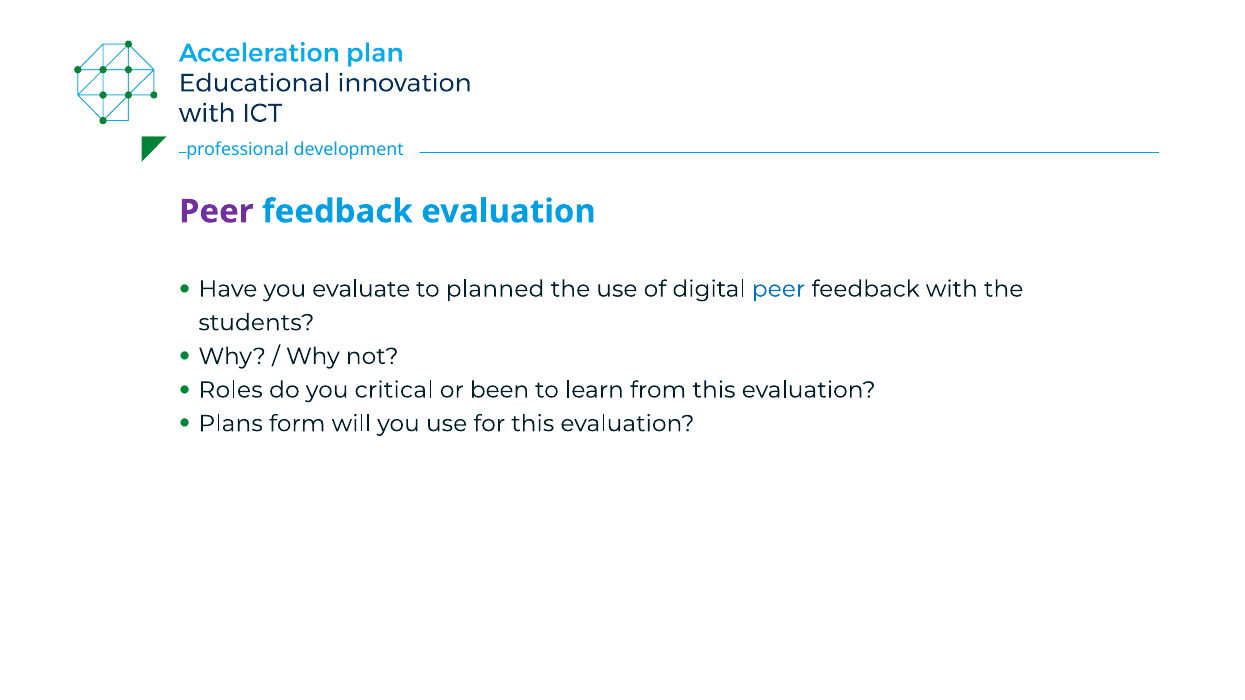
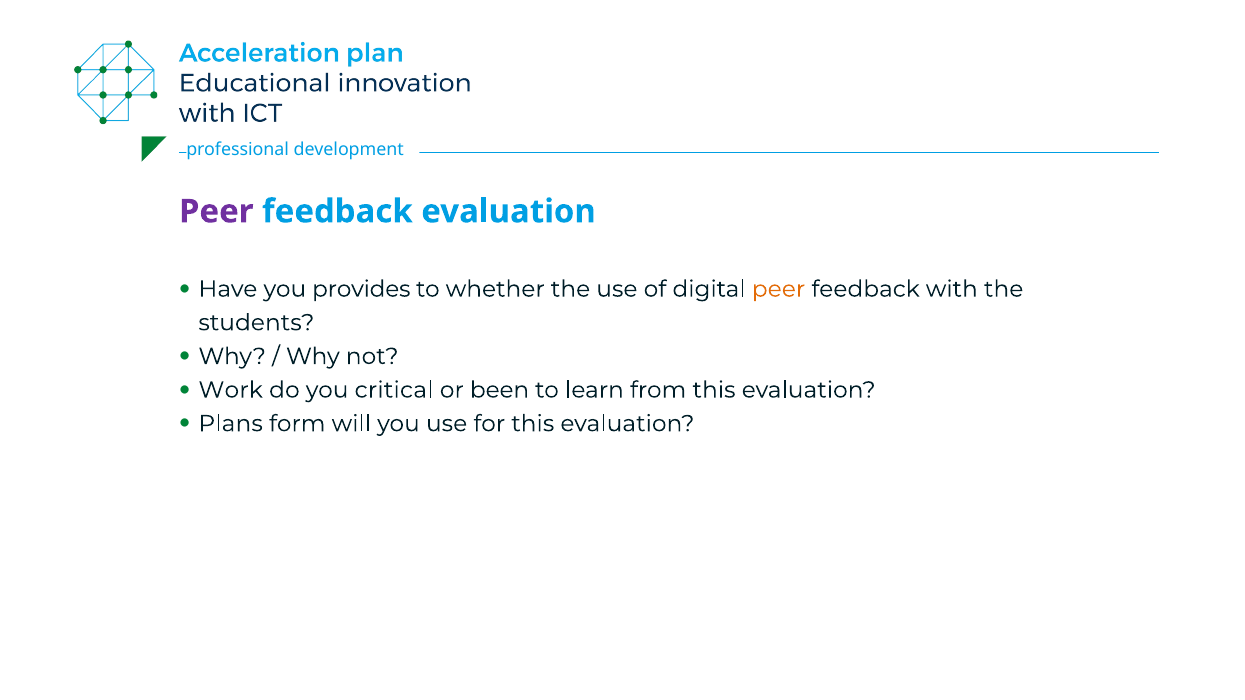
evaluate: evaluate -> provides (361, 289)
planned: planned -> whether (495, 289)
peer colour: blue -> orange (779, 289)
Roles: Roles -> Work (231, 390)
